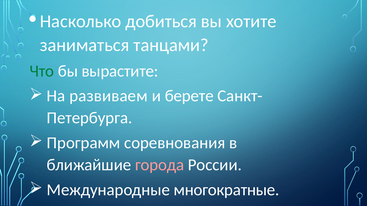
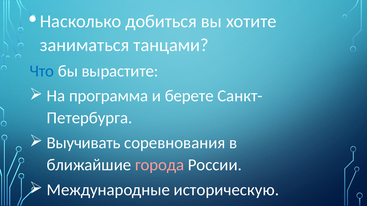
Что colour: green -> blue (42, 71)
развиваем: развиваем -> программа (109, 96)
Программ: Программ -> Выучивать (84, 143)
многократные: многократные -> историческую (226, 190)
